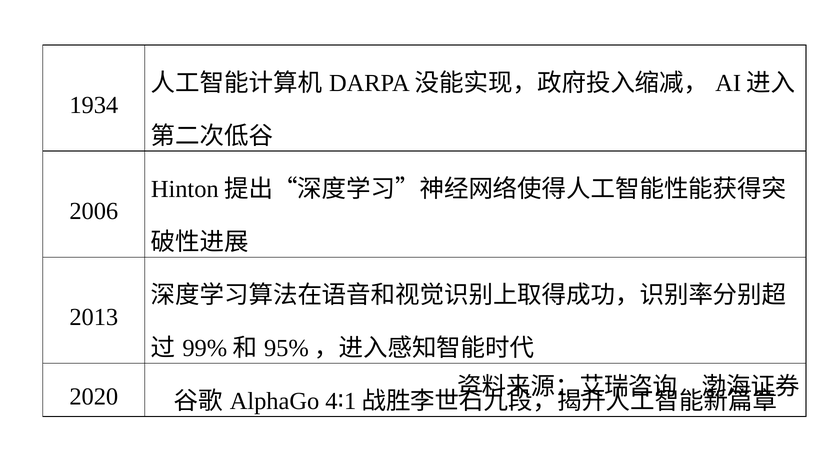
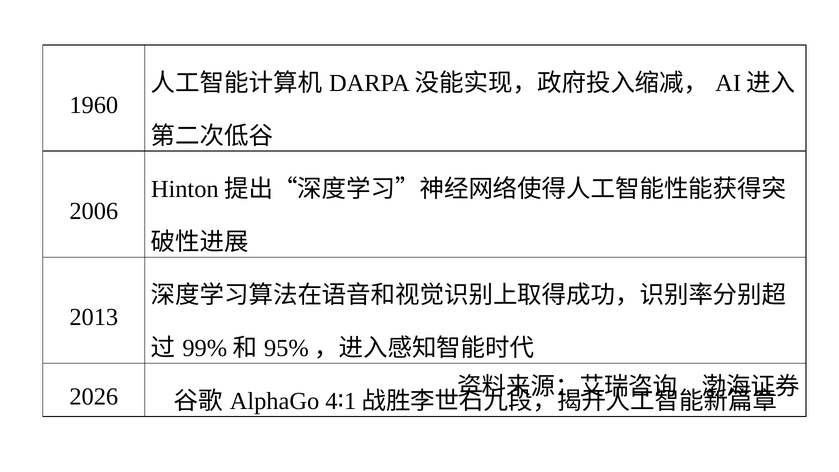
1934: 1934 -> 1960 (94, 105)
2020: 2020 -> 2026 (94, 397)
